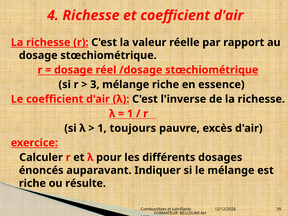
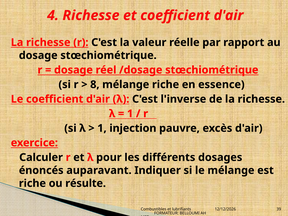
3: 3 -> 8 (95, 85)
toujours: toujours -> injection (133, 128)
